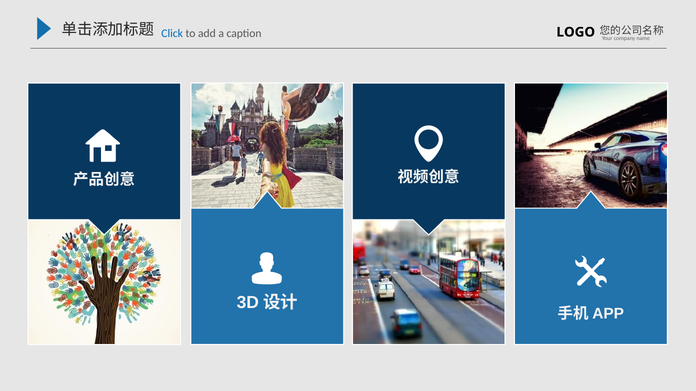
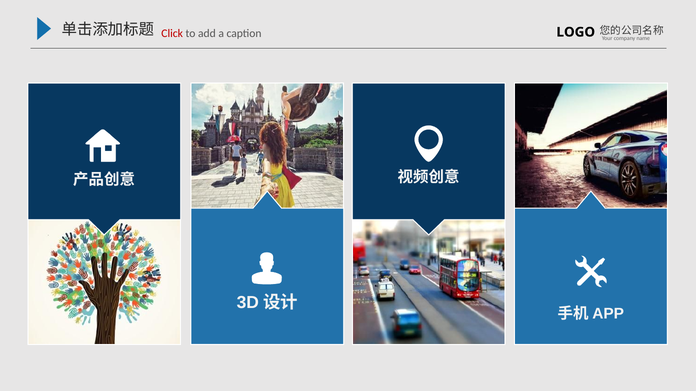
Click colour: blue -> red (172, 33)
